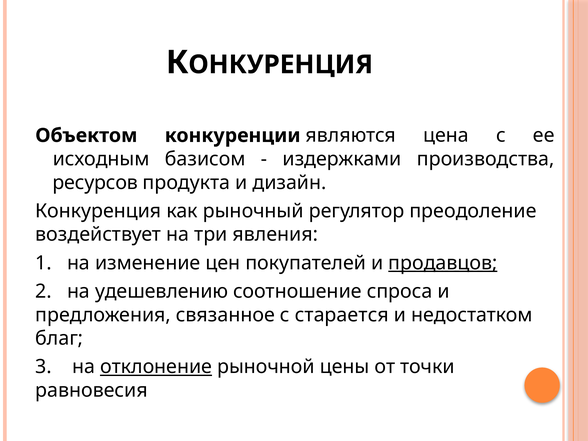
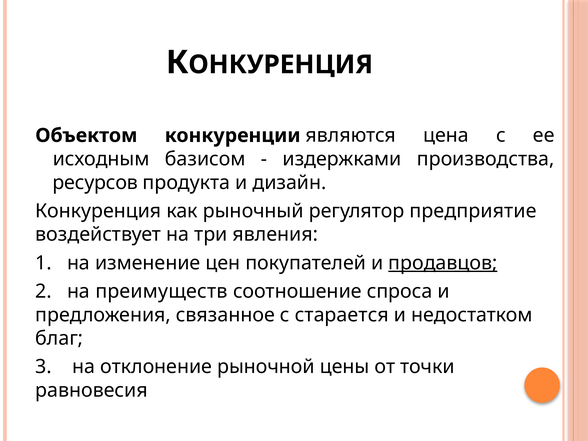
преодоление: преодоление -> предприятие (473, 211)
удешевлению: удешевлению -> преимуществ (161, 291)
отклонение underline: present -> none (156, 367)
